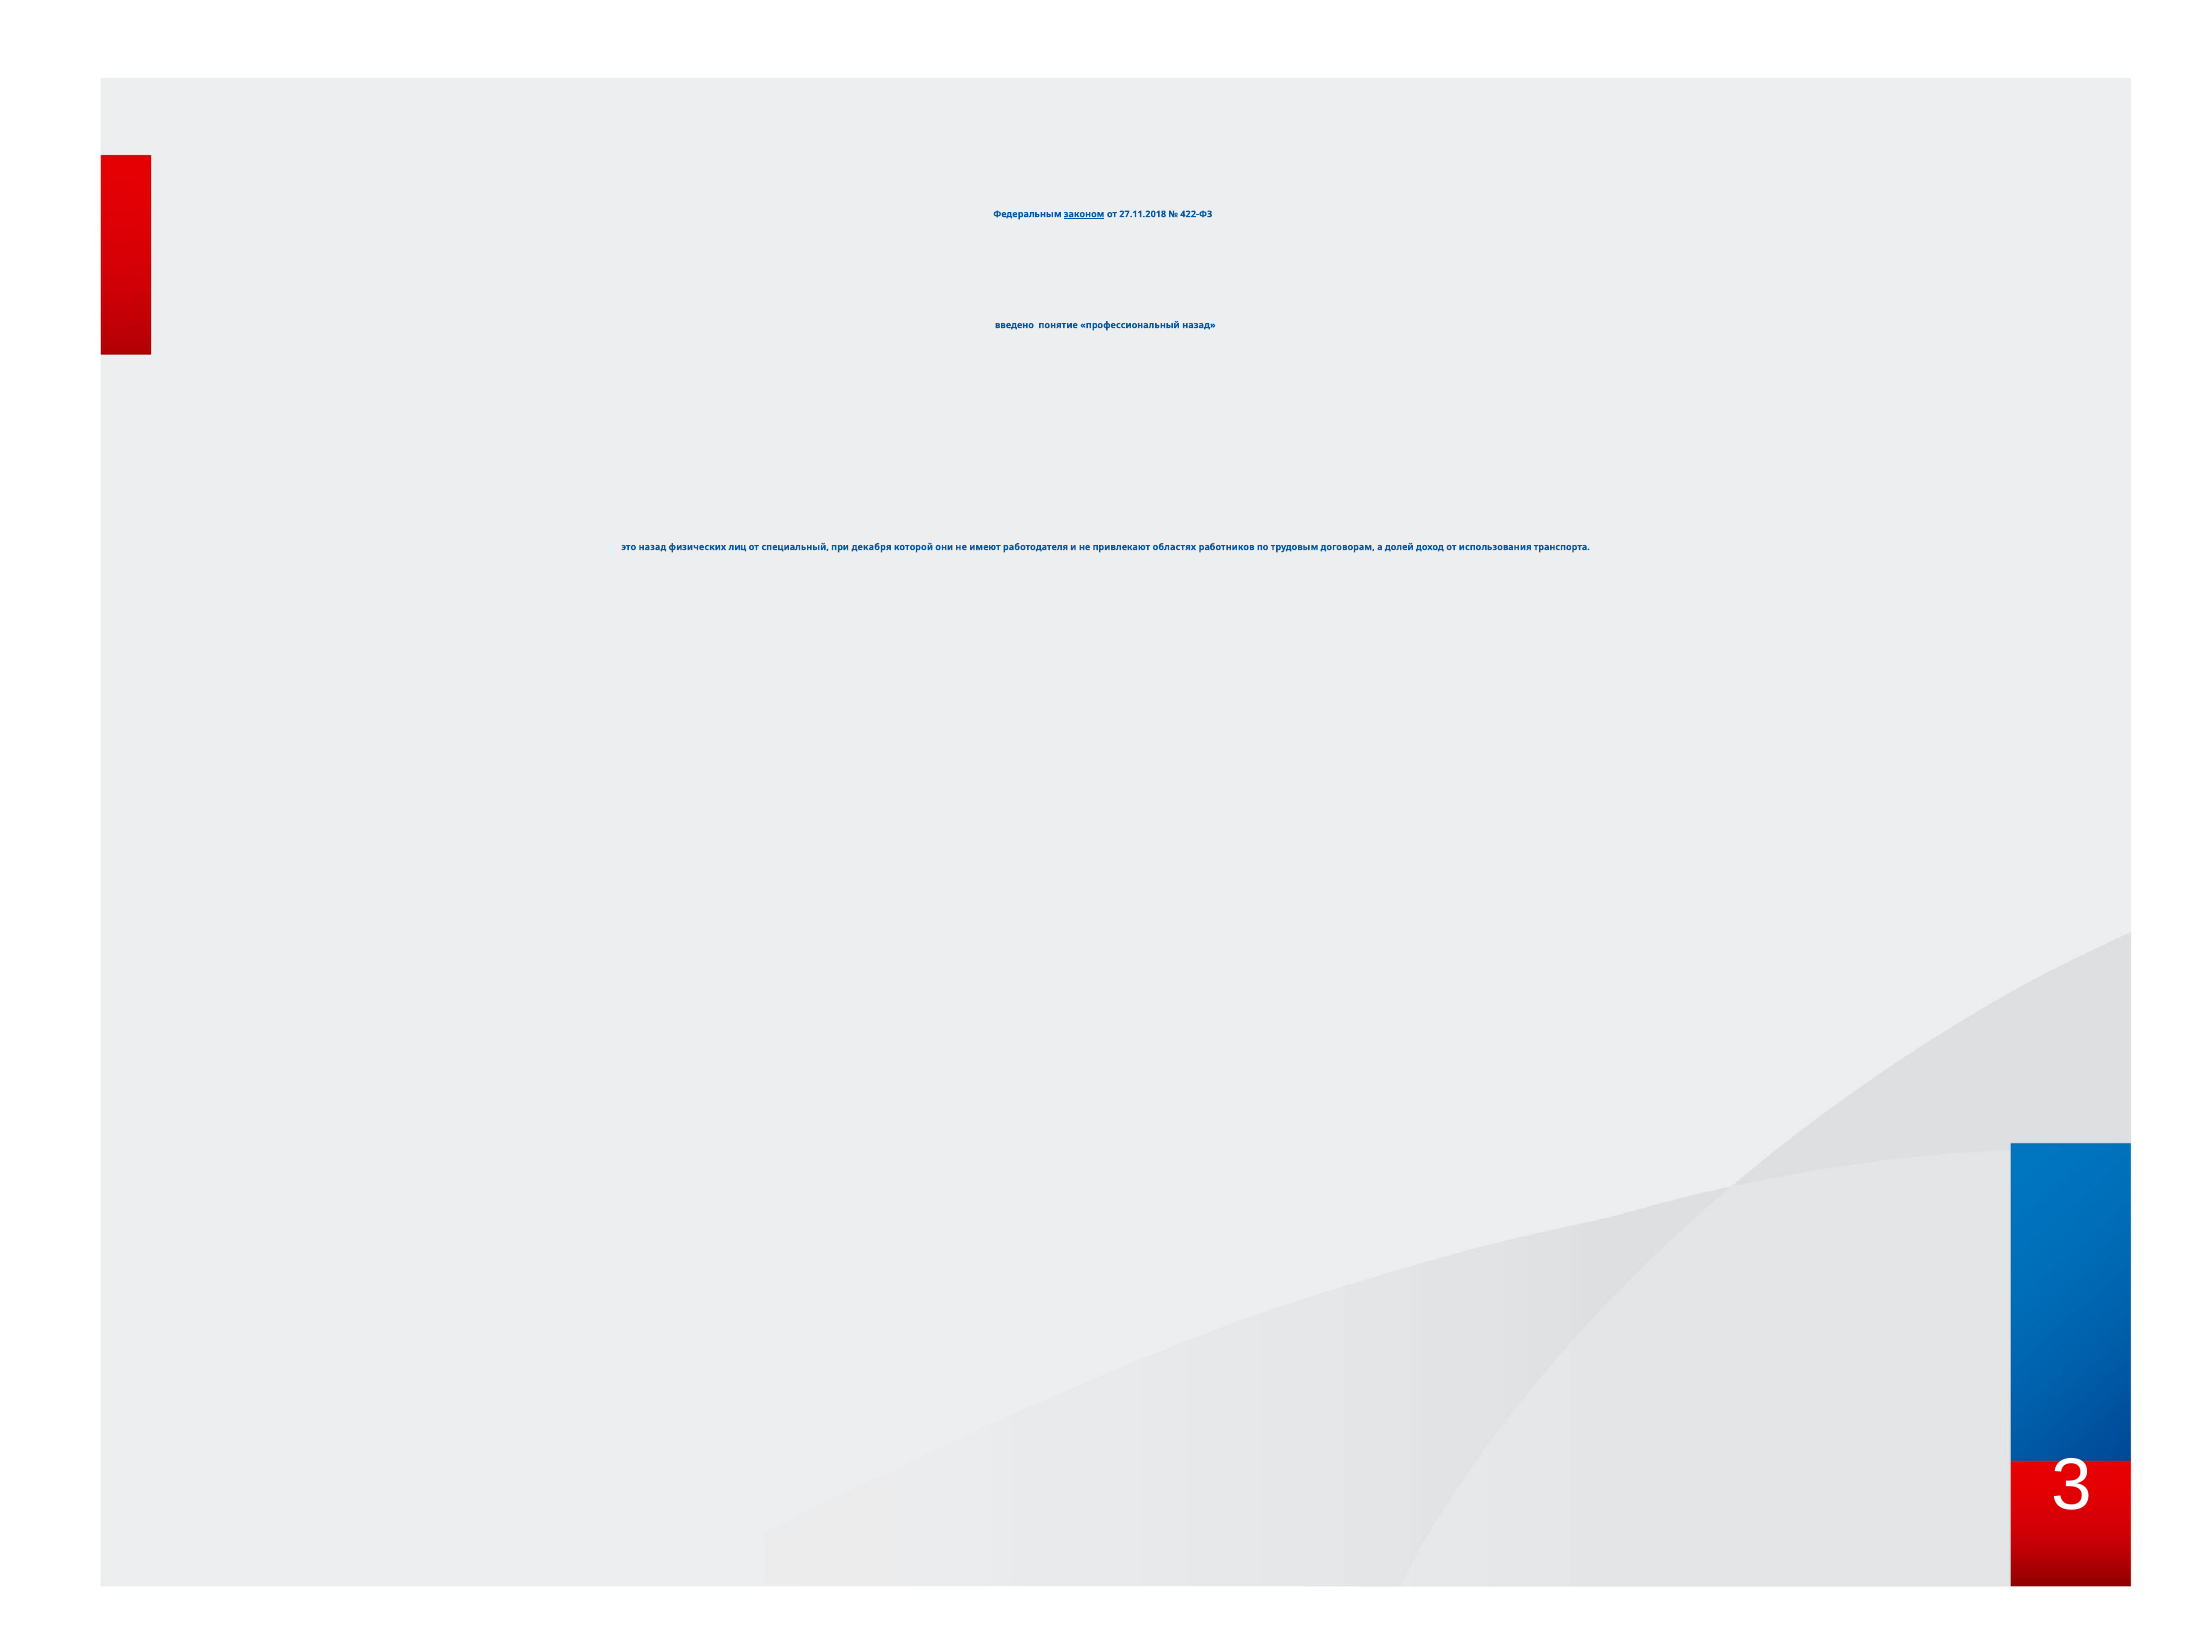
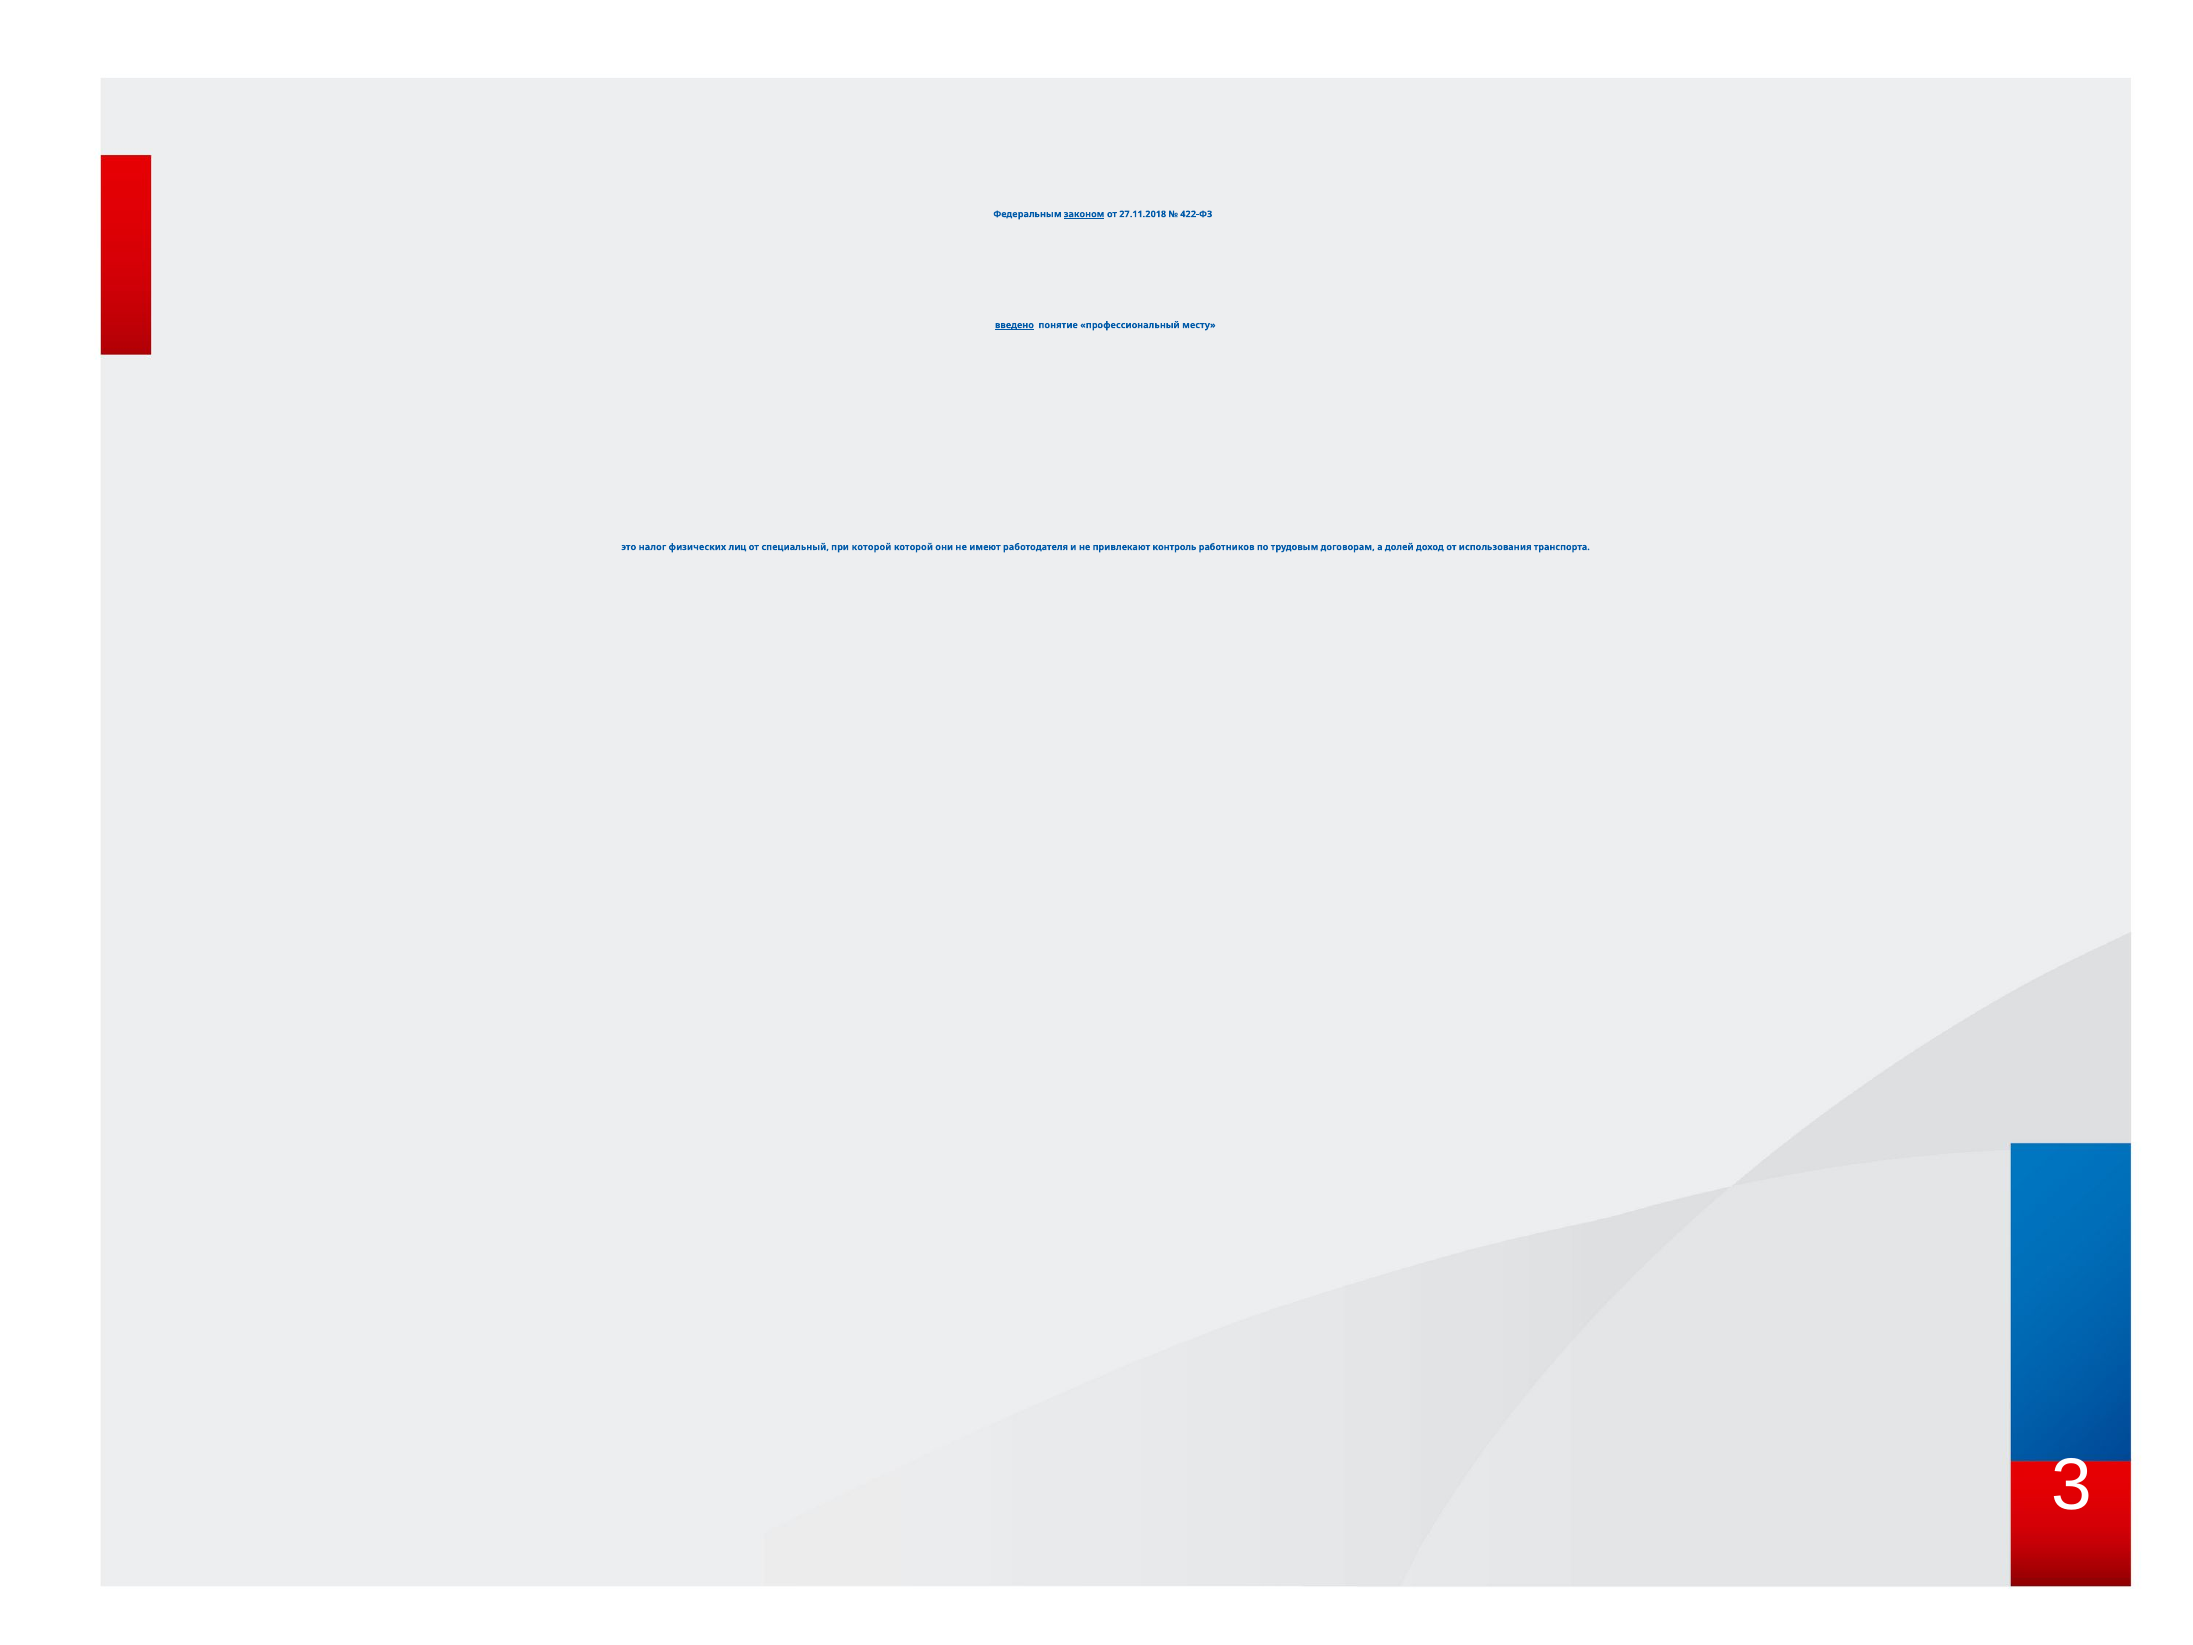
введено underline: none -> present (1014, 325)
профессиональный назад: назад -> месту (1199, 325)
это назад: назад -> налог (652, 547)
при декабря: декабря -> которой (872, 547)
областях: областях -> контроль (1174, 547)
